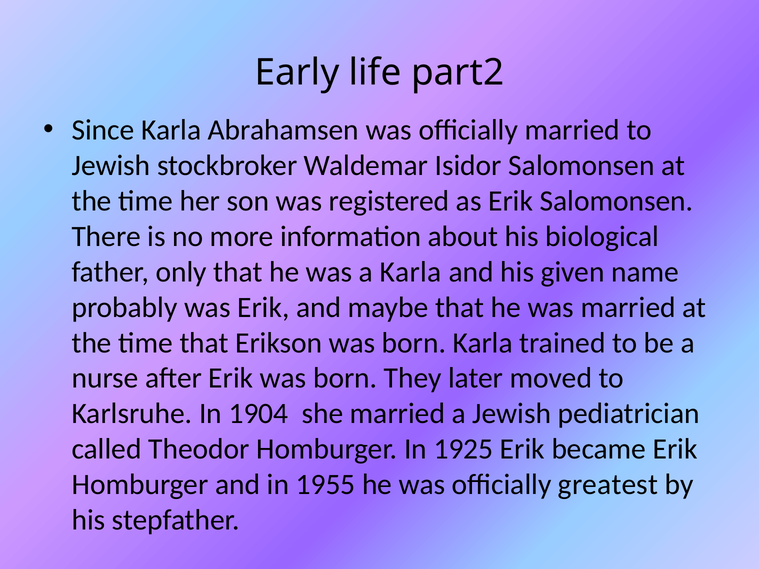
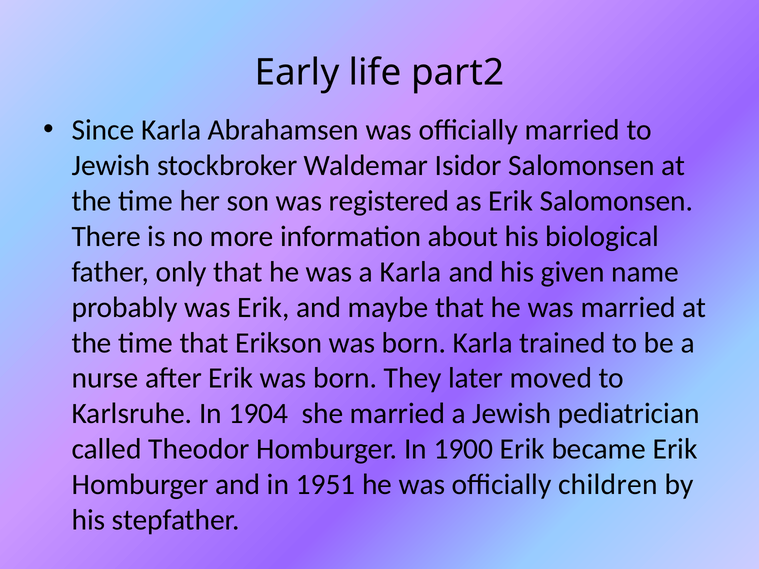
1925: 1925 -> 1900 (463, 449)
1955: 1955 -> 1951 (326, 485)
greatest: greatest -> children (608, 485)
